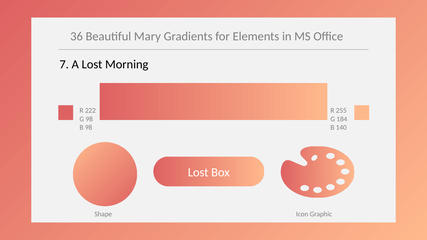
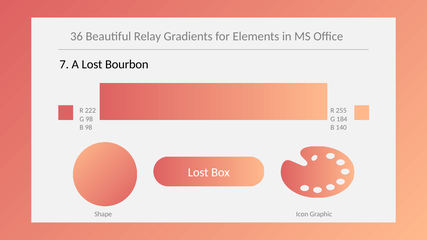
Mary: Mary -> Relay (147, 36)
Morning: Morning -> Bourbon (127, 64)
